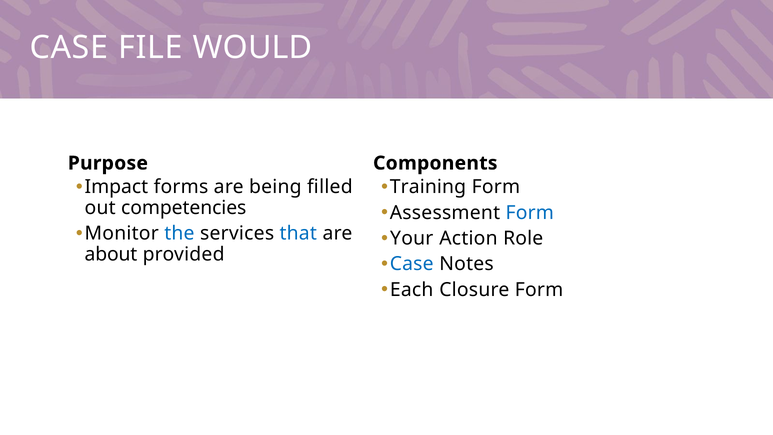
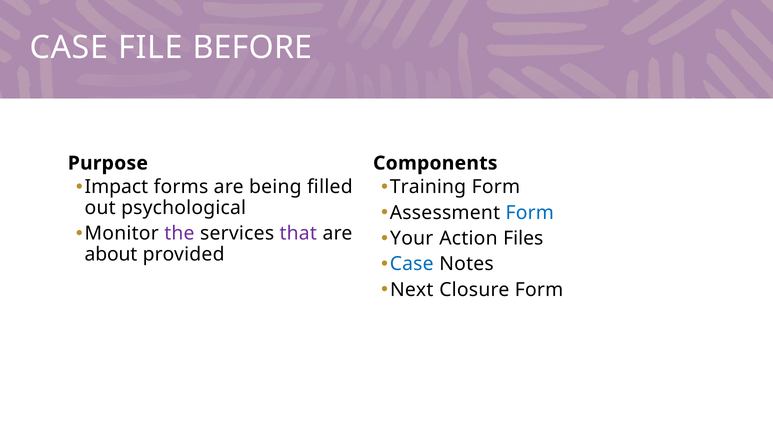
WOULD: WOULD -> BEFORE (253, 48)
competencies: competencies -> psychological (184, 208)
the colour: blue -> purple (179, 233)
that colour: blue -> purple (298, 233)
Role: Role -> Files (523, 238)
Each: Each -> Next (412, 290)
